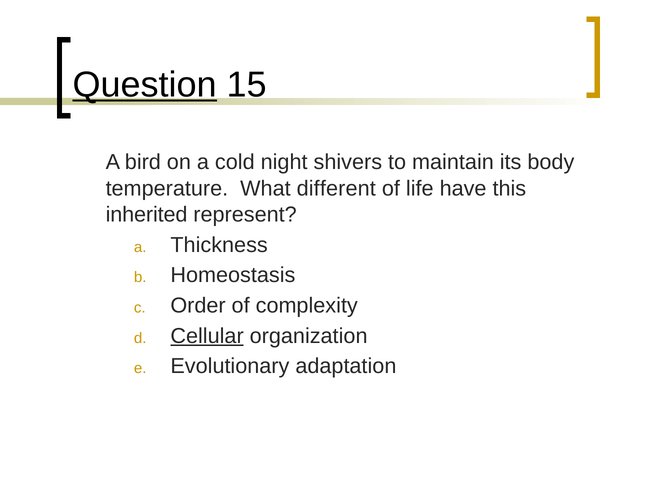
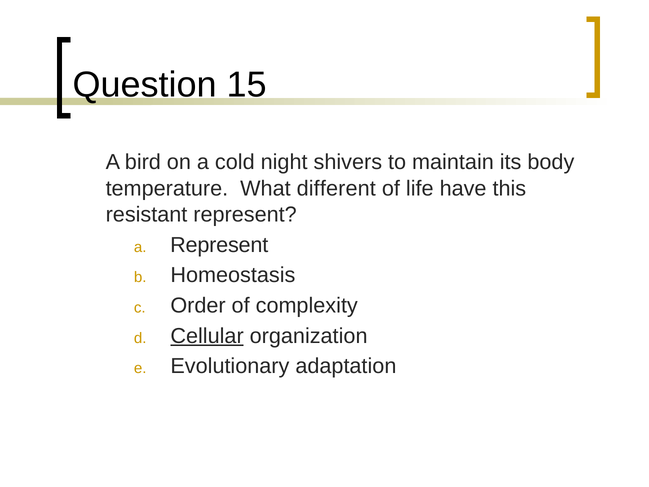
Question underline: present -> none (145, 85)
inherited: inherited -> resistant (147, 215)
a Thickness: Thickness -> Represent (219, 245)
